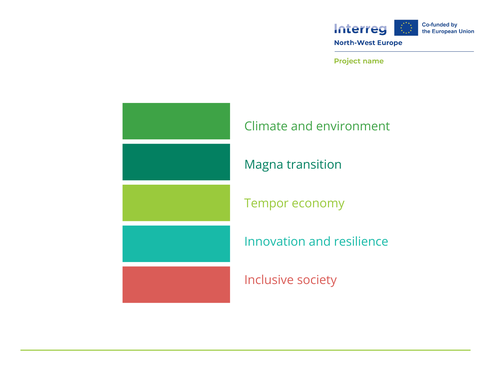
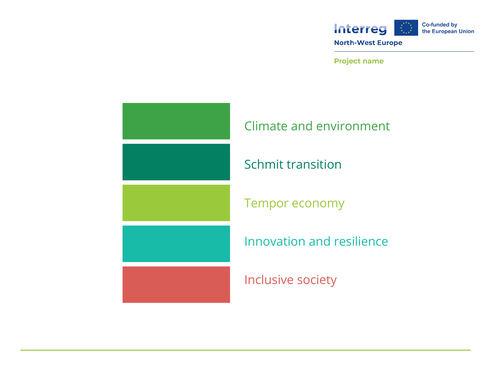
Magna: Magna -> Schmit (264, 165)
